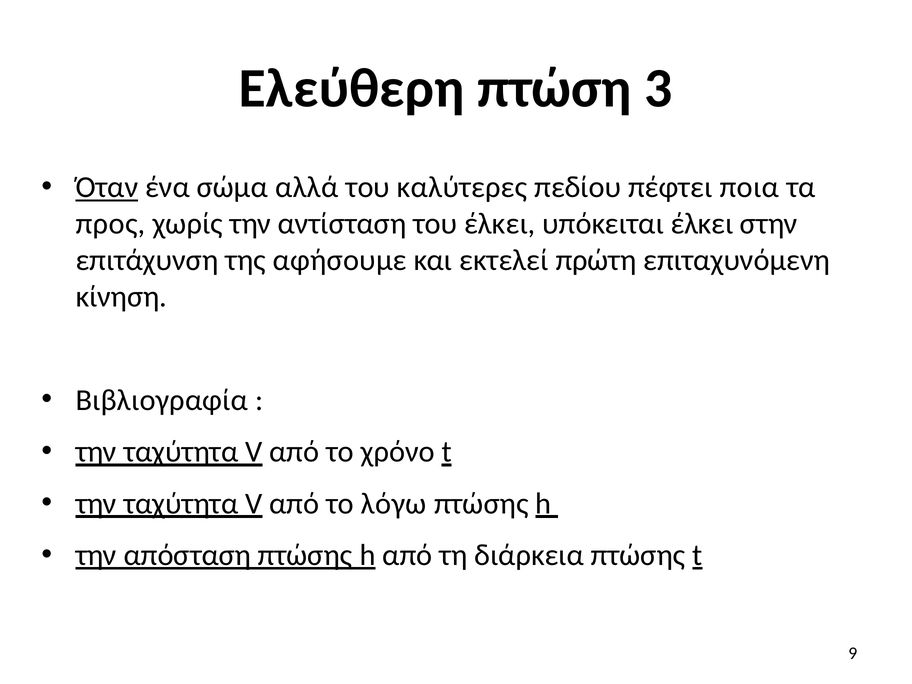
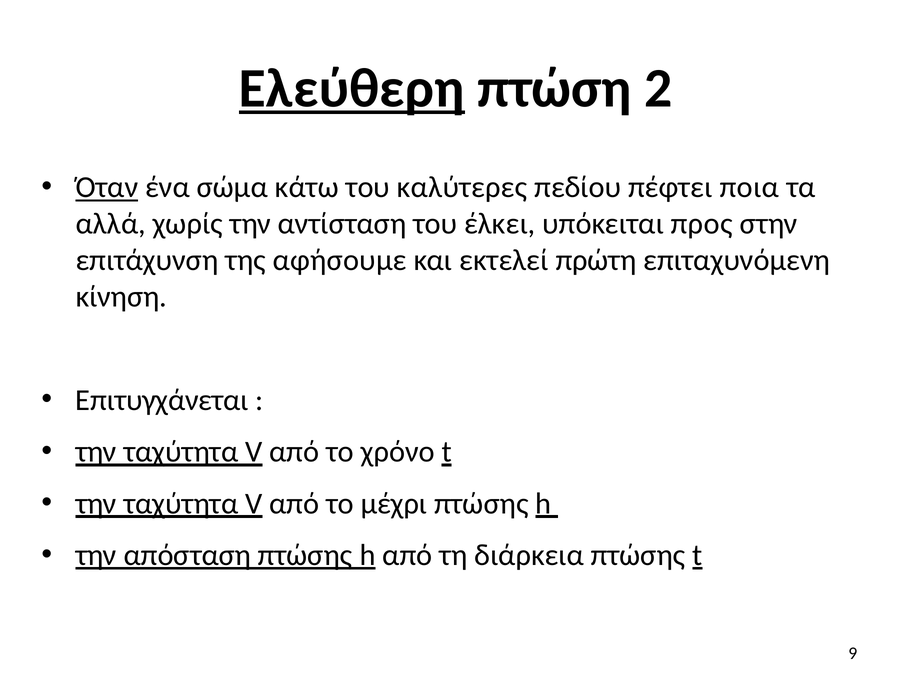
Ελεύθερη underline: none -> present (352, 88)
3: 3 -> 2 (658, 88)
αλλά: αλλά -> κάτω (307, 187)
προς: προς -> αλλά (111, 224)
υπόκειται έλκει: έλκει -> προς (702, 224)
Βιβλιογραφία: Βιβλιογραφία -> Επιτυγχάνεται (162, 400)
λόγω: λόγω -> μέχρι (394, 503)
